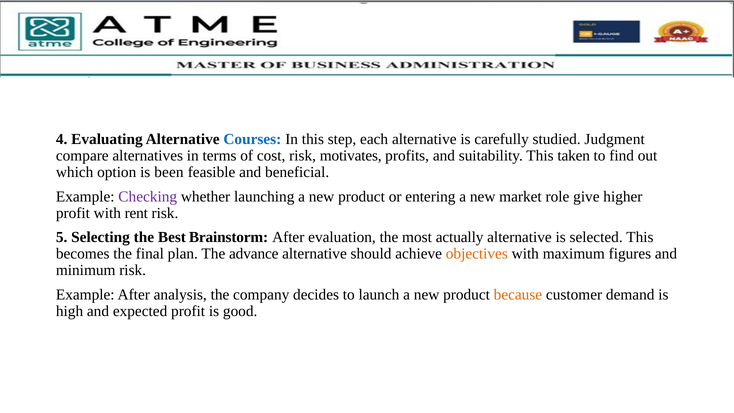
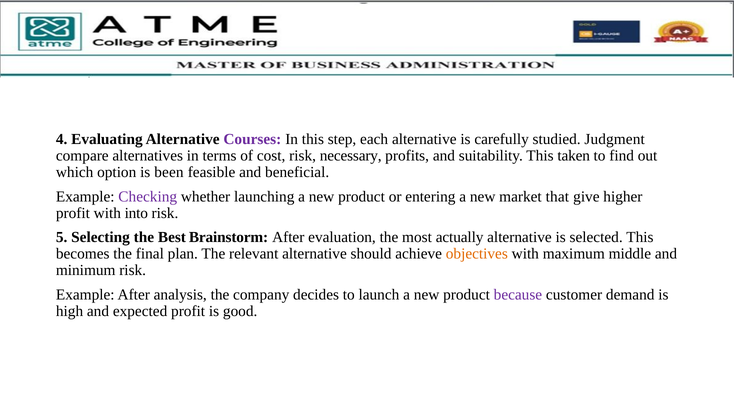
Courses colour: blue -> purple (252, 139)
motivates: motivates -> necessary (351, 156)
role: role -> that (557, 196)
rent: rent -> into (136, 213)
advance: advance -> relevant (254, 254)
figures: figures -> middle (630, 254)
because colour: orange -> purple (518, 294)
